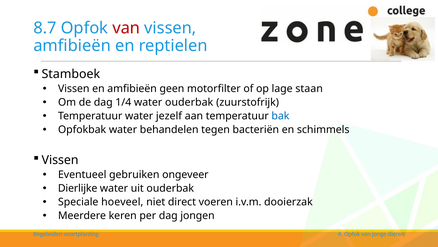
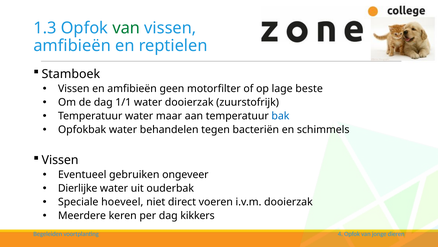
8.7: 8.7 -> 1.3 (45, 28)
van colour: red -> green (126, 28)
staan: staan -> beste (309, 88)
1/4: 1/4 -> 1/1 (123, 102)
water ouderbak: ouderbak -> dooierzak (189, 102)
jezelf: jezelf -> maar (169, 116)
jongen: jongen -> kikkers (198, 215)
